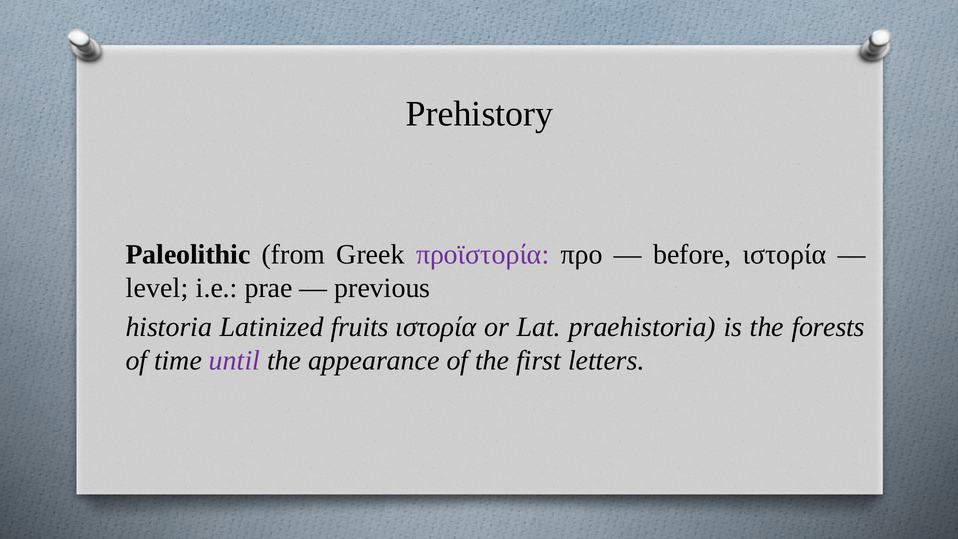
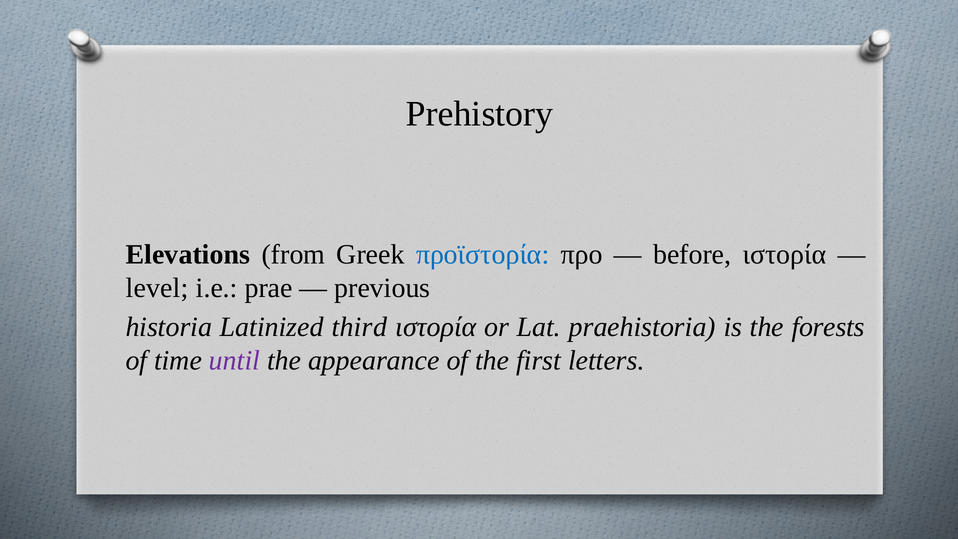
Paleolithic: Paleolithic -> Elevations (188, 255)
προϊστορία colour: purple -> blue (483, 255)
fruits: fruits -> third (359, 327)
